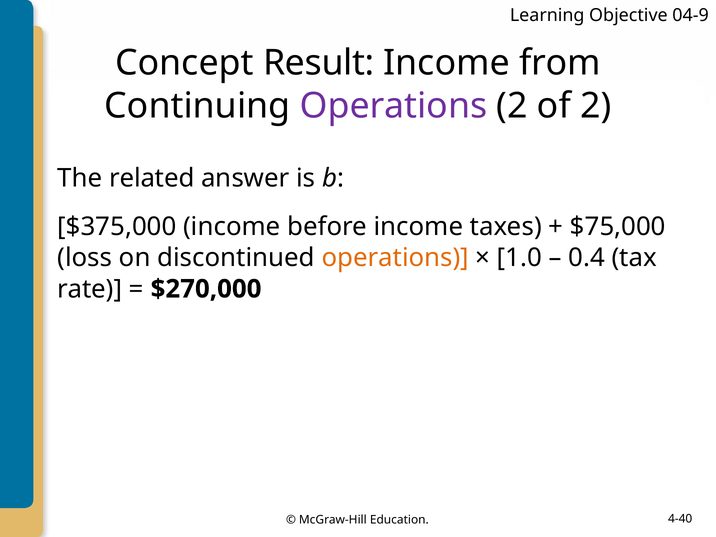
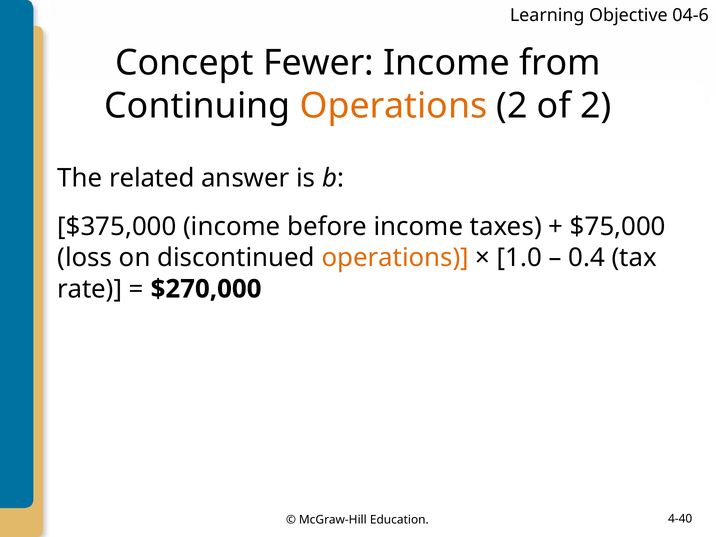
04-9: 04-9 -> 04-6 (691, 15)
Result: Result -> Fewer (319, 63)
Operations colour: purple -> orange (394, 106)
